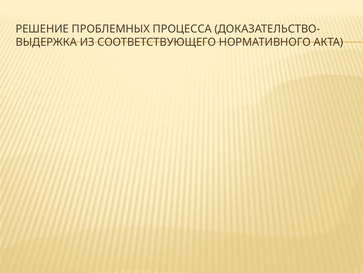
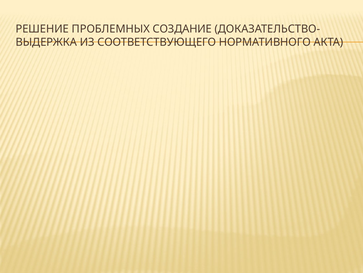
ПРОЦЕССА: ПРОЦЕССА -> СОЗДАНИЕ (182, 29)
